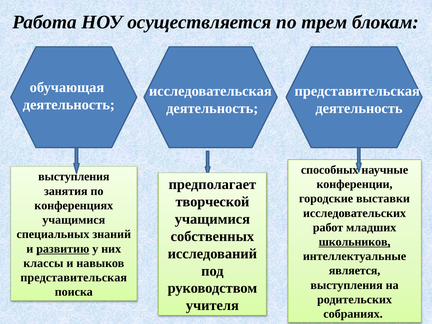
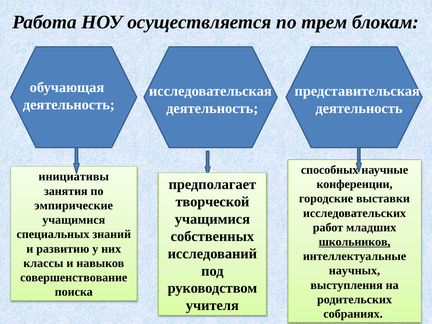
выступления: выступления -> инициативы (74, 177)
конференциях: конференциях -> эмпирические (74, 206)
развитию underline: present -> none (63, 249)
является: является -> научных (355, 271)
представительская: представительская -> совершенствование (74, 278)
